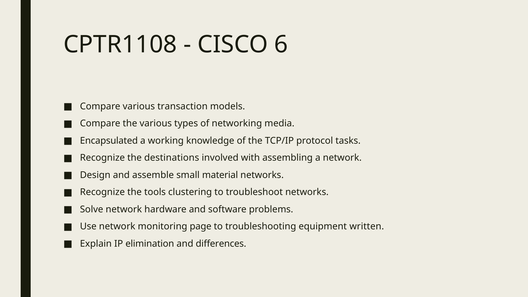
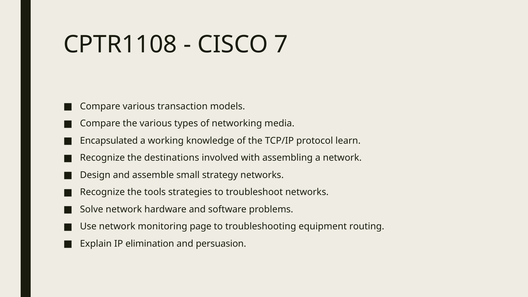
6: 6 -> 7 (281, 44)
tasks: tasks -> learn (348, 141)
material: material -> strategy (220, 175)
clustering: clustering -> strategies (190, 192)
written: written -> routing (367, 226)
differences: differences -> persuasion (221, 244)
